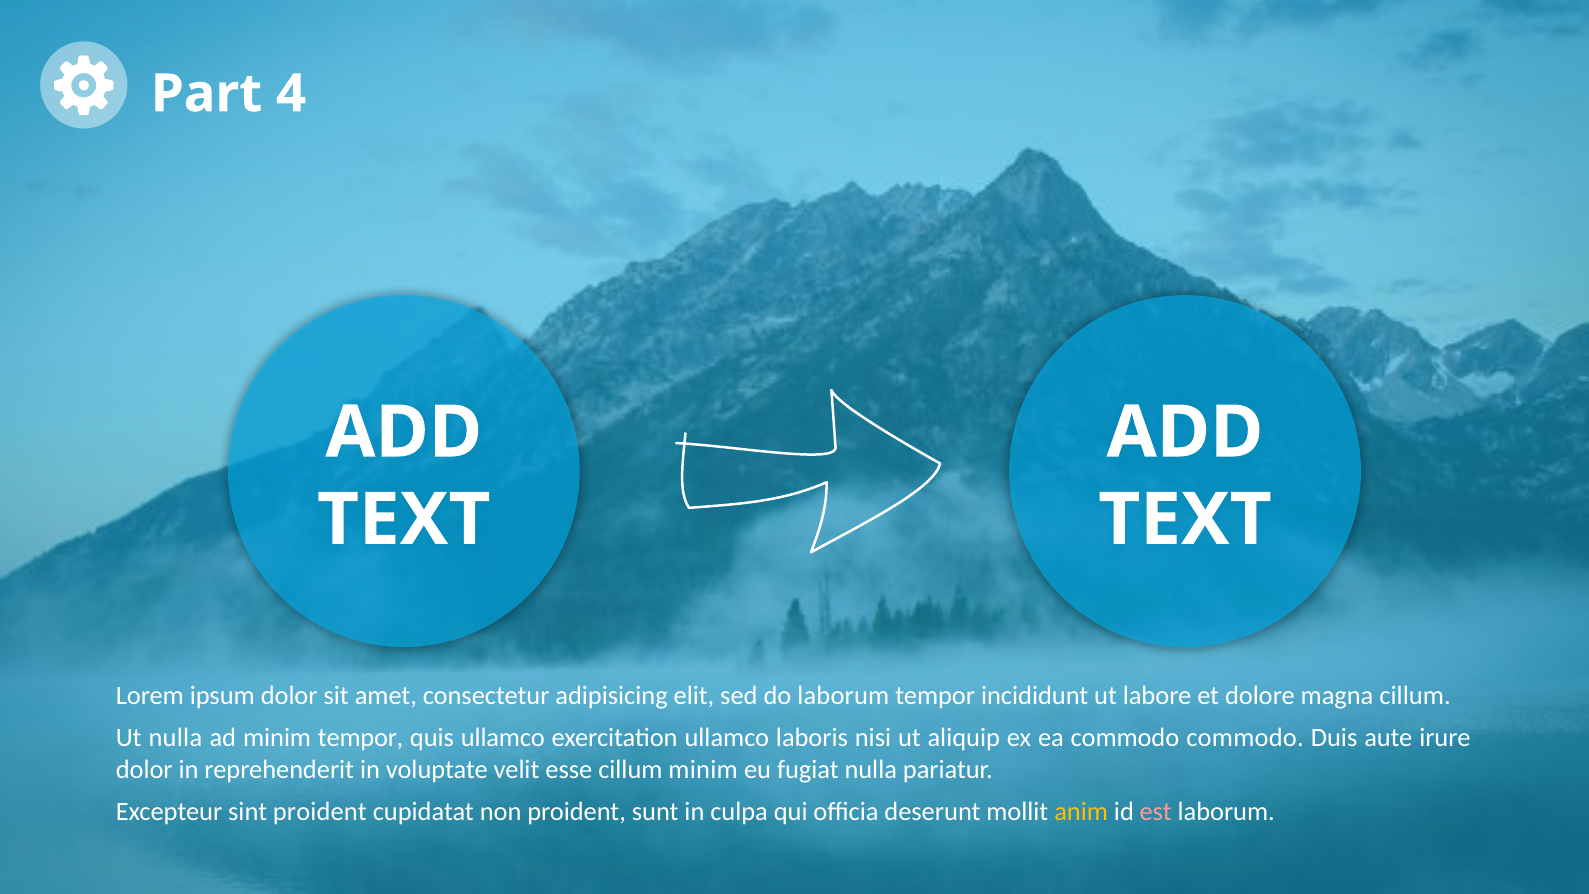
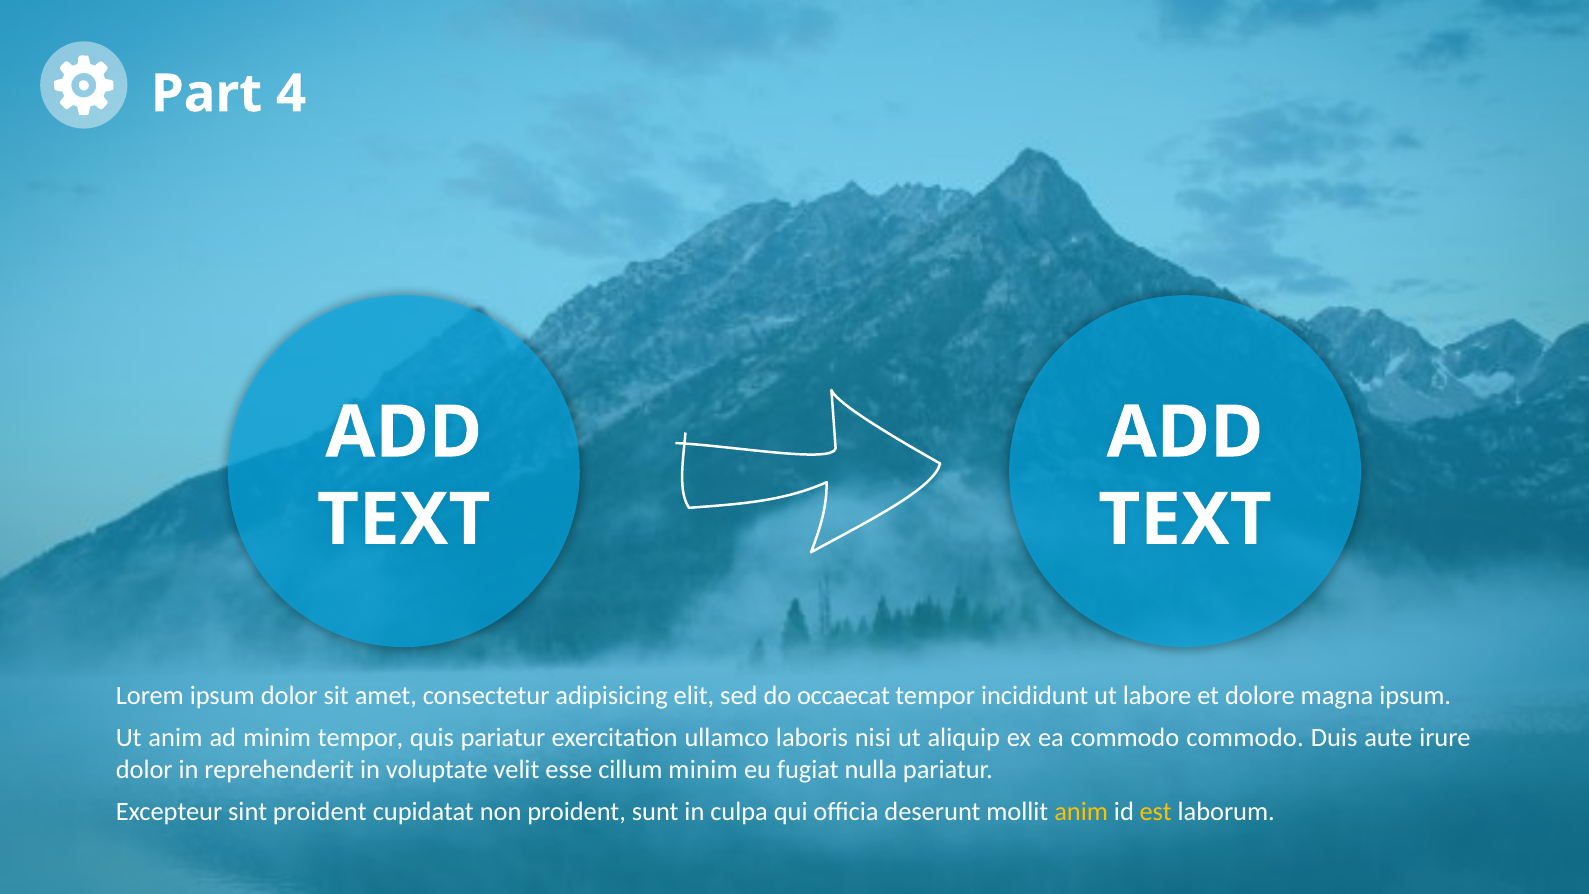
do laborum: laborum -> occaecat (844, 696)
magna cillum: cillum -> ipsum (1415, 696)
Ut nulla: nulla -> anim (175, 738)
quis ullamco: ullamco -> pariatur (503, 738)
est colour: pink -> yellow (1156, 811)
